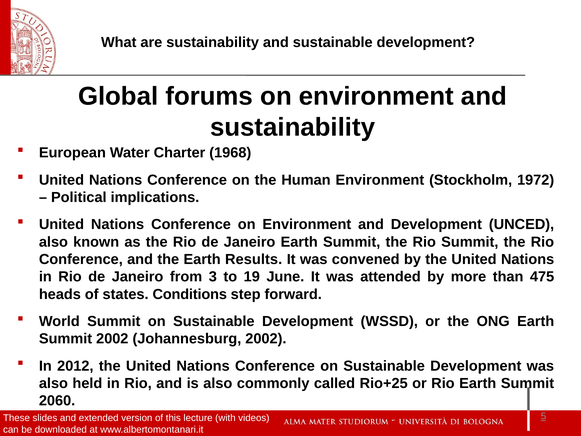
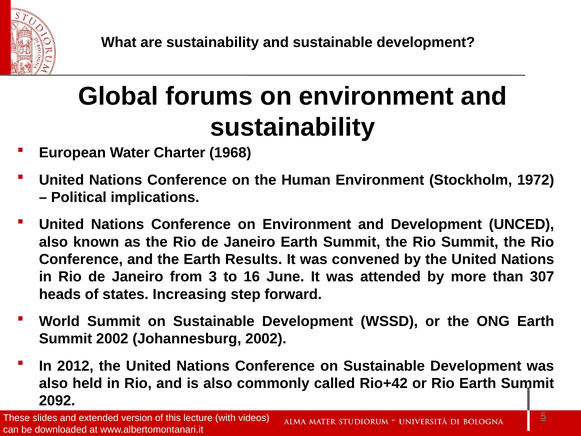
19: 19 -> 16 (252, 277)
475: 475 -> 307 (542, 277)
Conditions: Conditions -> Increasing (190, 294)
Rio+25: Rio+25 -> Rio+42 (384, 383)
2060: 2060 -> 2092 (57, 401)
